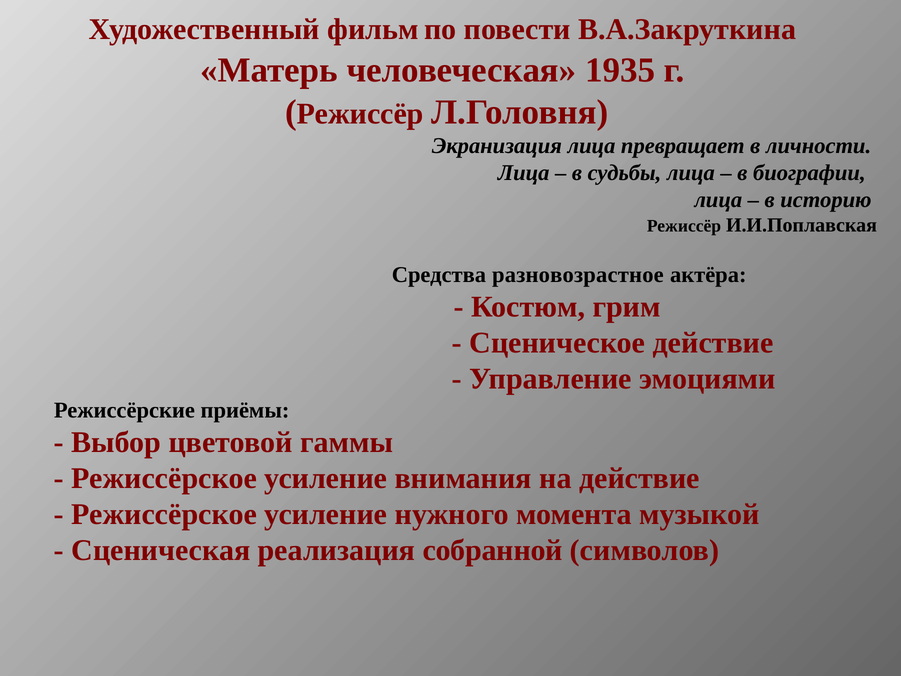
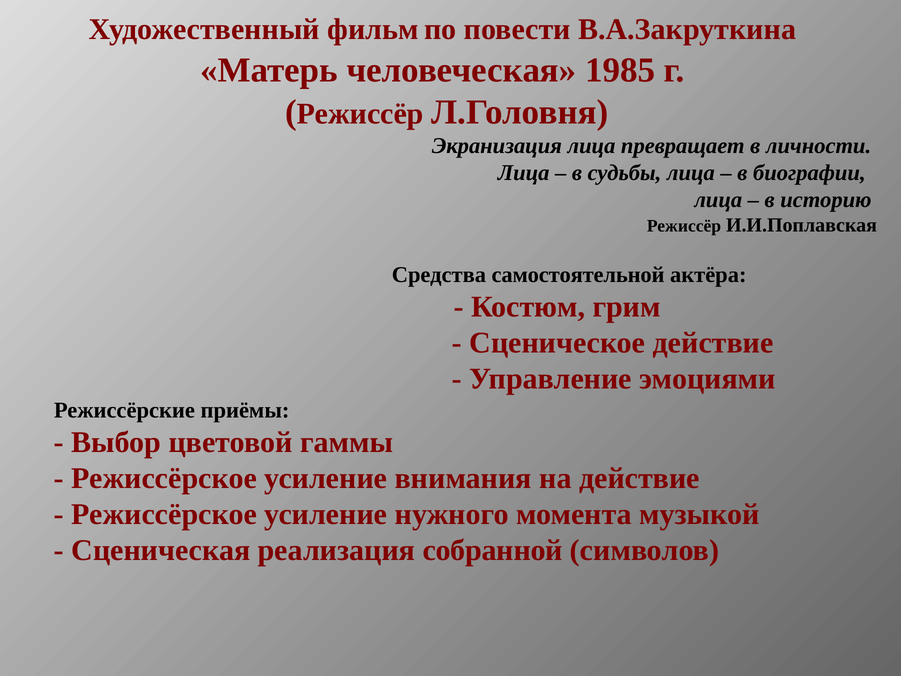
1935: 1935 -> 1985 (620, 70)
разновозрастное: разновозрастное -> самостоятельной (578, 275)
